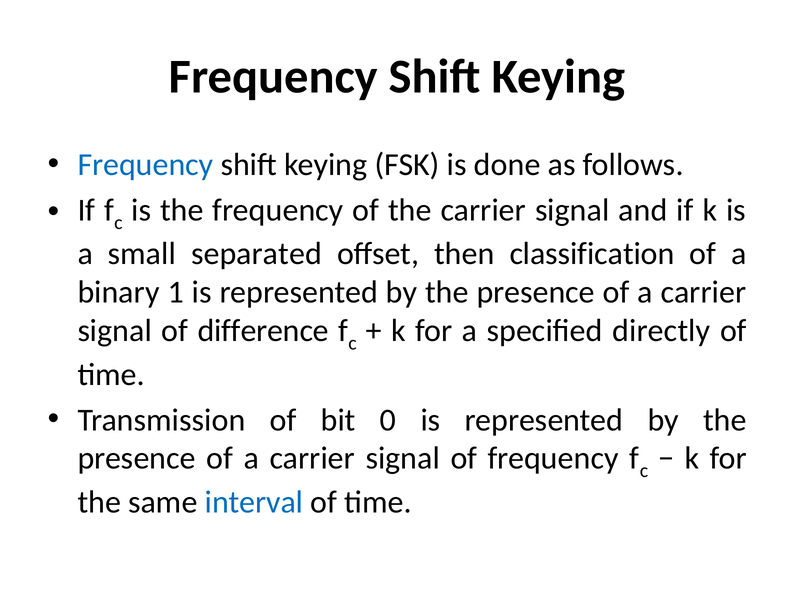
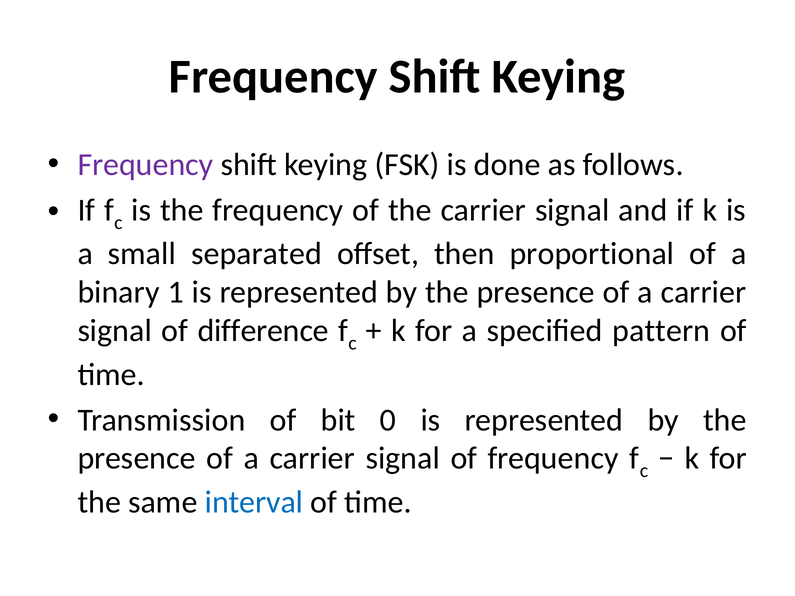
Frequency colour: blue -> purple (145, 165)
classification: classification -> proportional (592, 254)
directly: directly -> pattern (661, 331)
